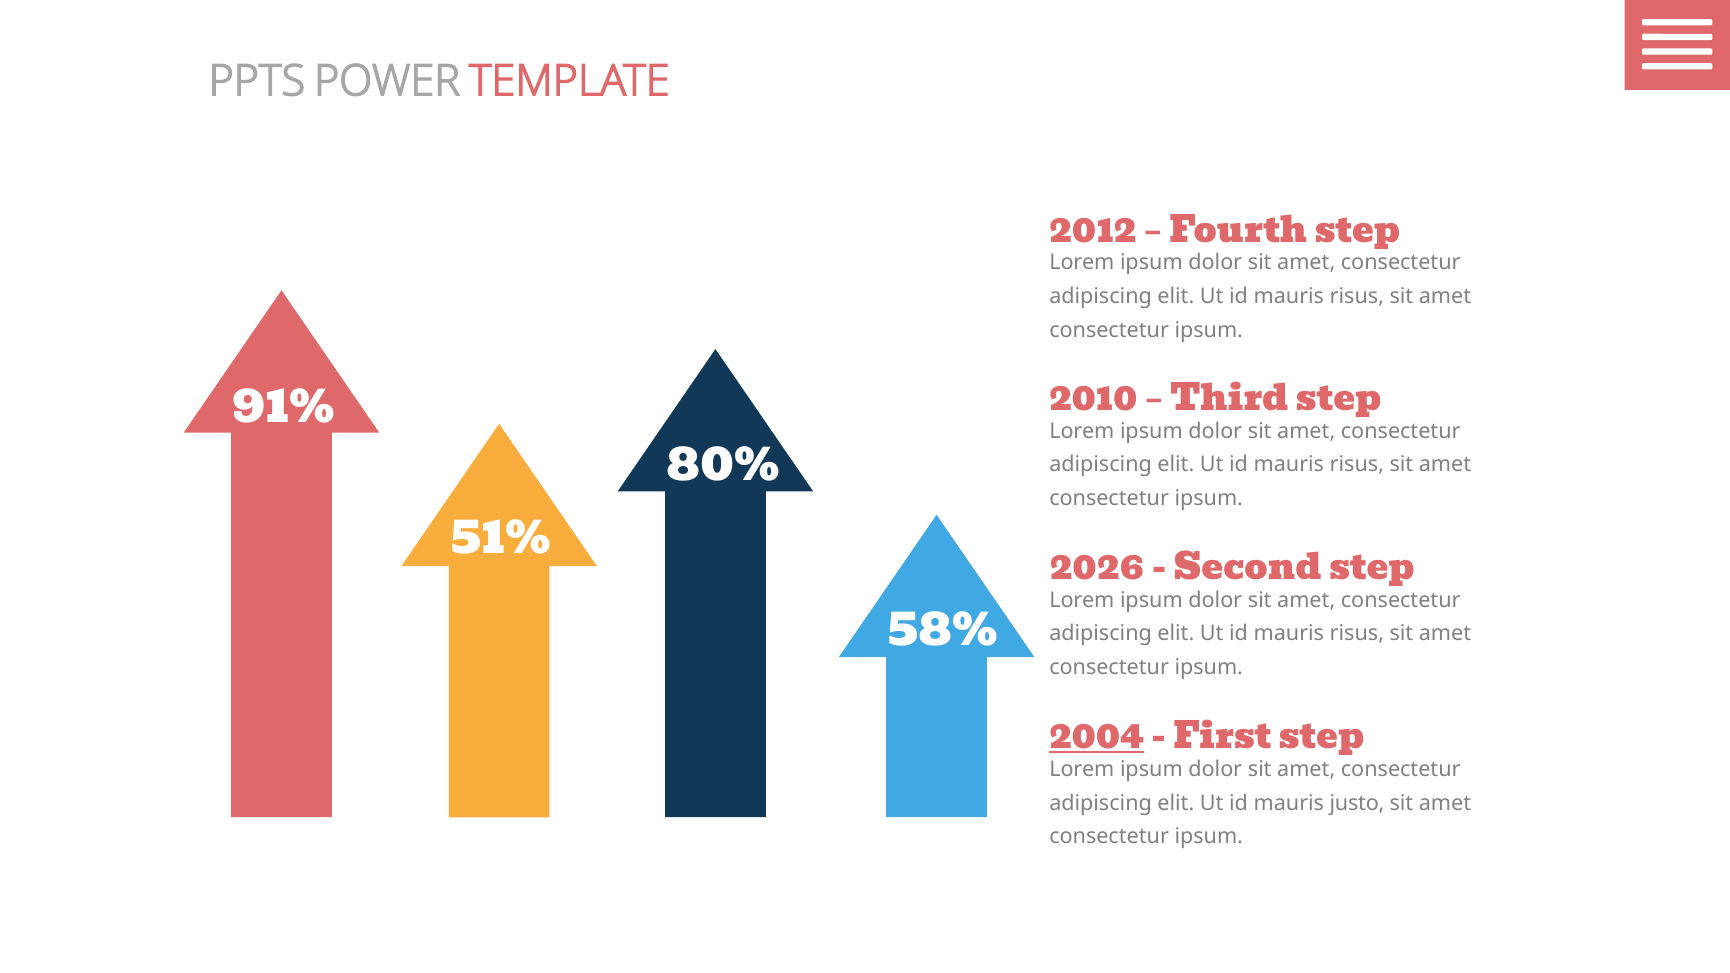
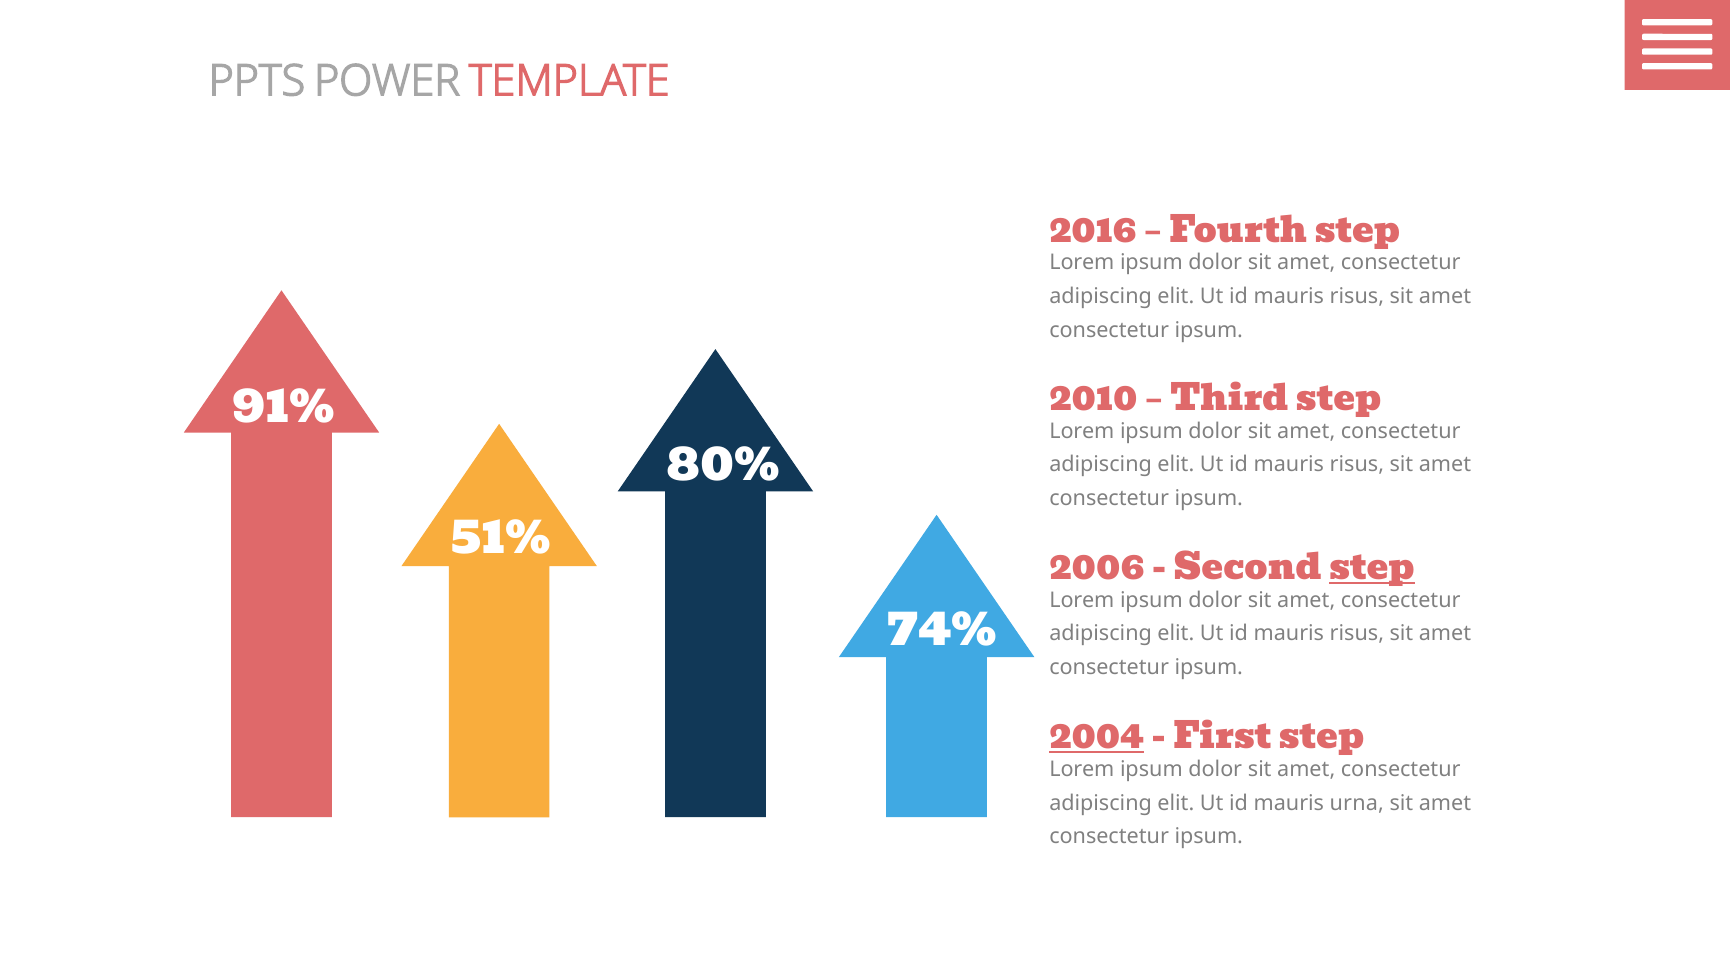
2012: 2012 -> 2016 (1093, 230)
2026: 2026 -> 2006 (1097, 568)
step underline: none -> present (1372, 568)
58%: 58% -> 74% (943, 629)
justo: justo -> urna (1357, 803)
